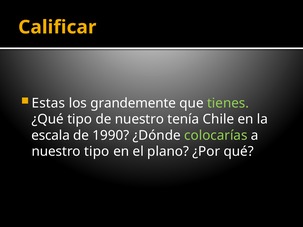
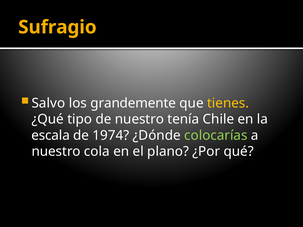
Calificar: Calificar -> Sufragio (57, 27)
Estas: Estas -> Salvo (48, 103)
tienes colour: light green -> yellow (228, 103)
1990: 1990 -> 1974 (111, 136)
nuestro tipo: tipo -> cola (97, 152)
